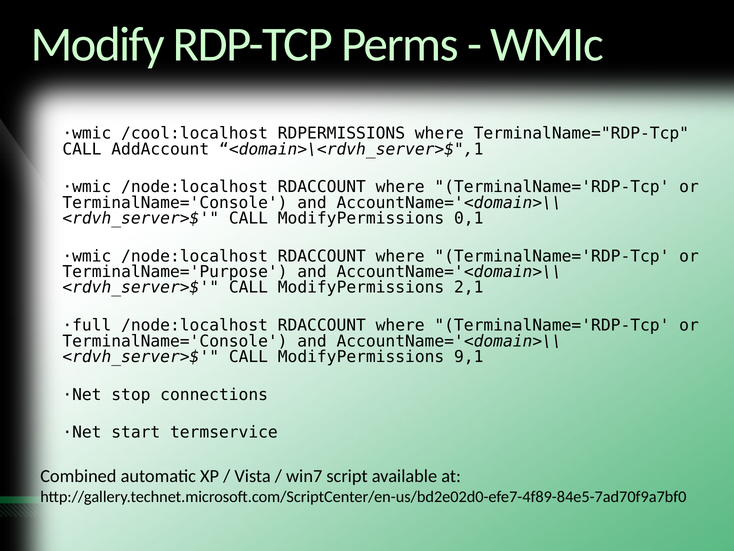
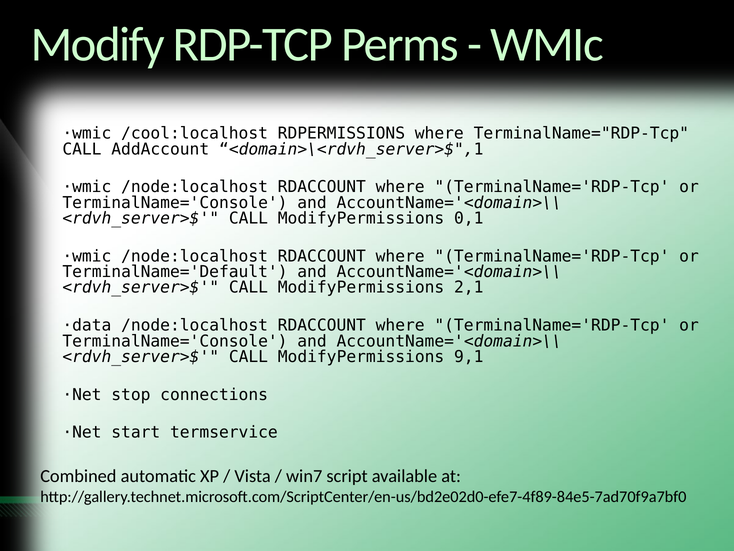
TerminalName='Purpose: TerminalName='Purpose -> TerminalName='Default (175, 272)
·full: ·full -> ·data (87, 325)
